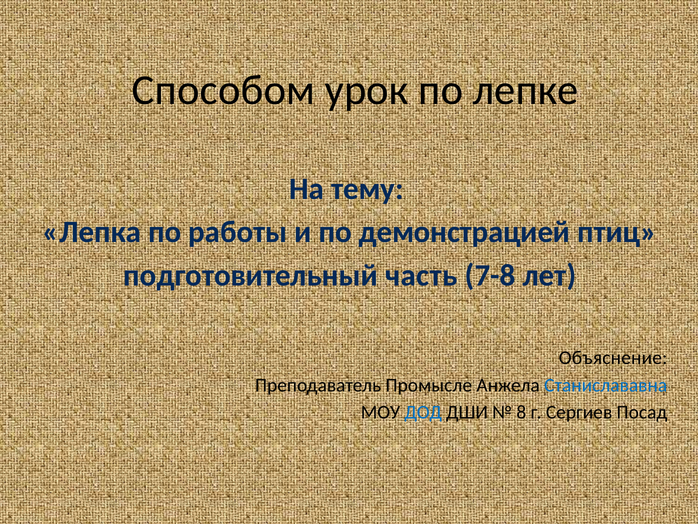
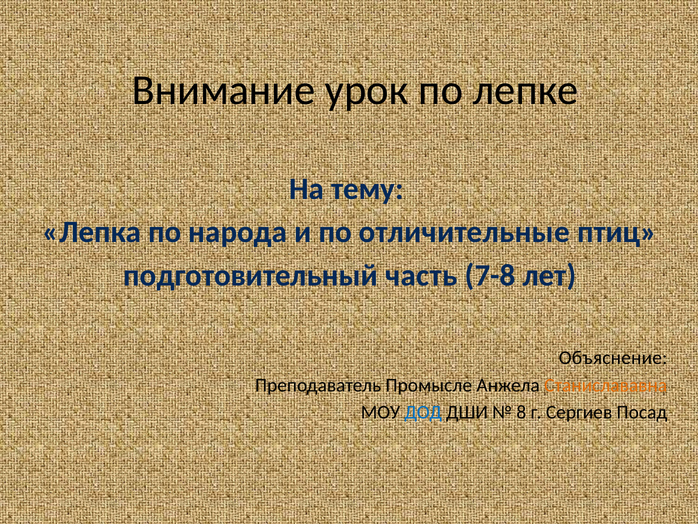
Способом: Способом -> Внимание (224, 90)
работы: работы -> народа (238, 232)
демонстрацией: демонстрацией -> отличительные (464, 232)
Станислававна colour: blue -> orange (606, 385)
